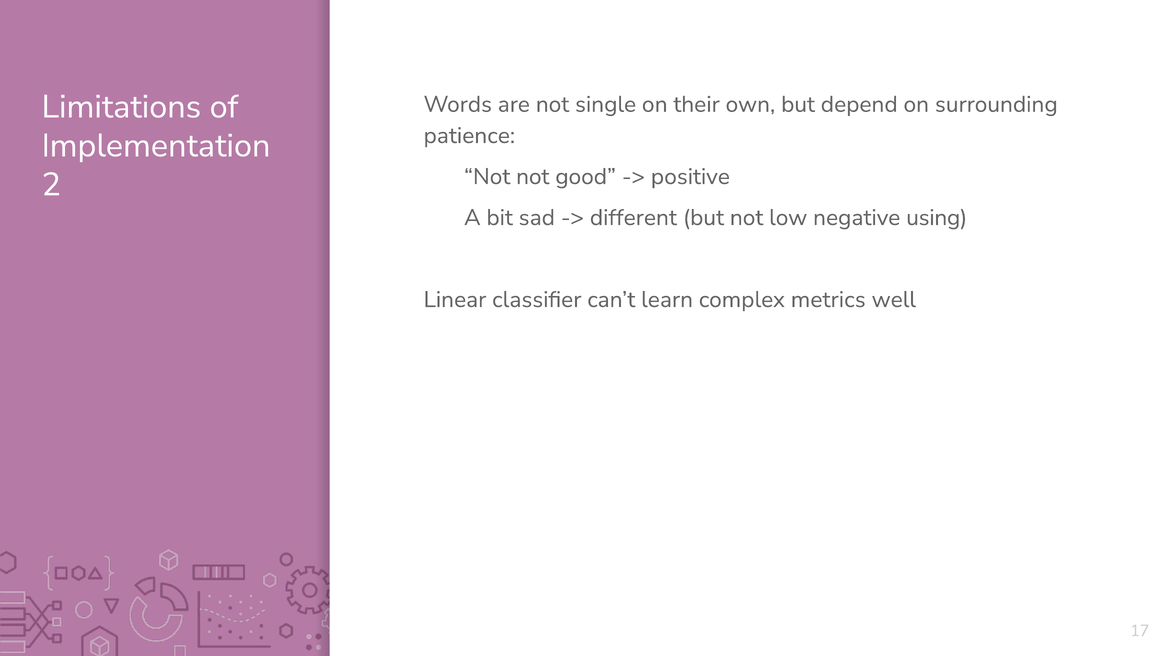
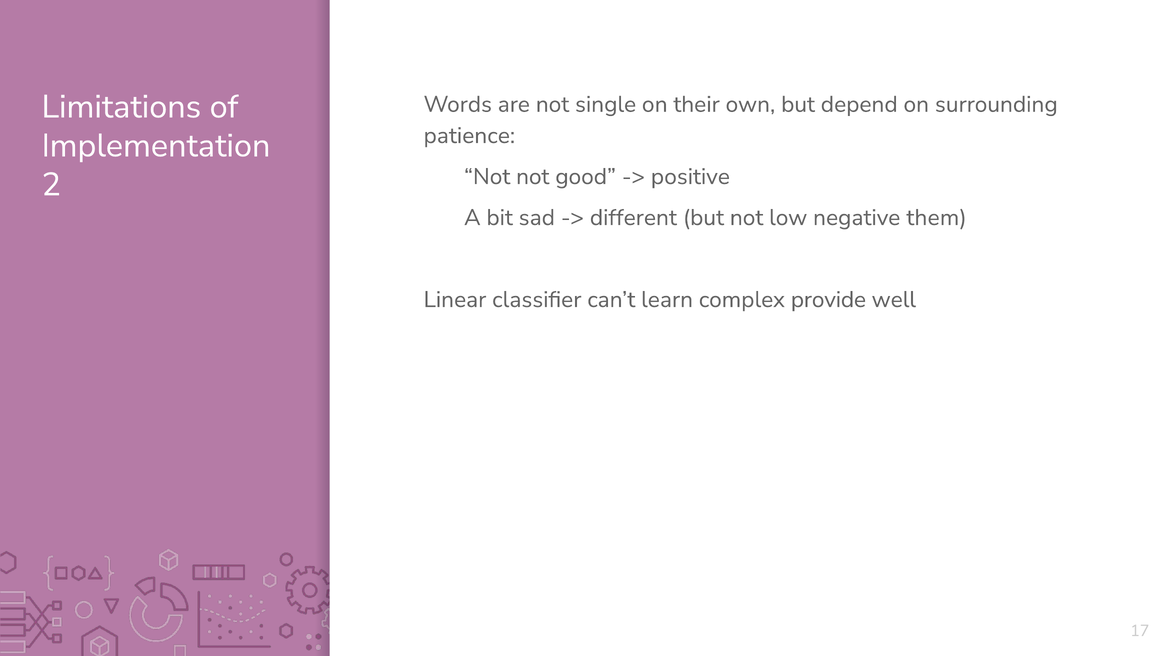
using: using -> them (937, 218)
metrics: metrics -> provide (828, 300)
